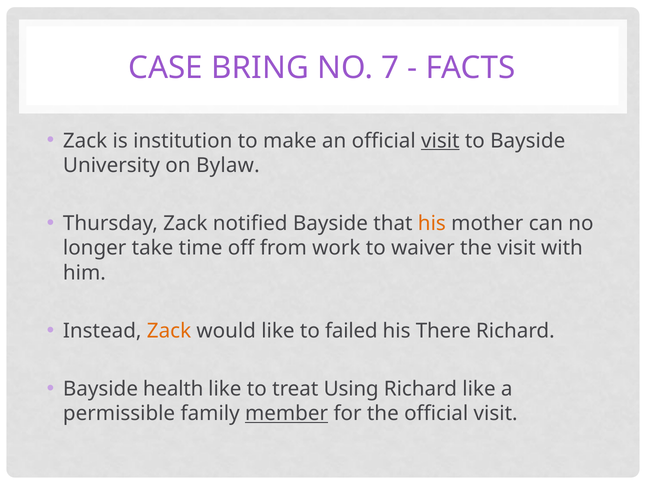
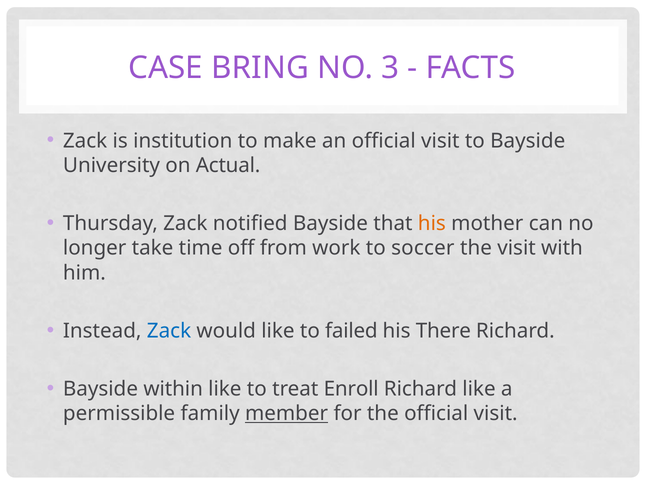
7: 7 -> 3 (390, 68)
visit underline: present -> none (440, 141)
Bylaw: Bylaw -> Actual (228, 166)
waiver: waiver -> soccer (423, 248)
Zack colour: orange -> blue (169, 331)
health: health -> within (173, 389)
Using: Using -> Enroll (351, 389)
